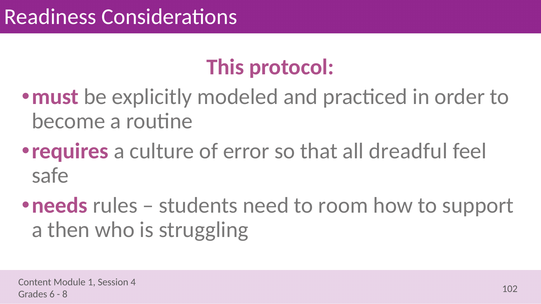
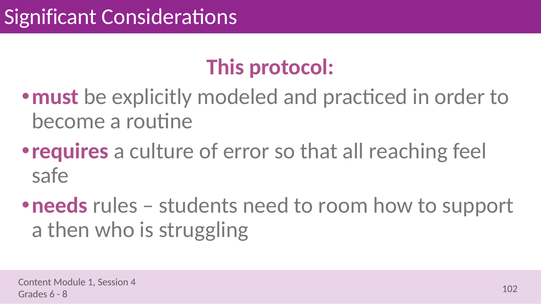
Readiness: Readiness -> Significant (50, 17)
dreadful: dreadful -> reaching (408, 151)
